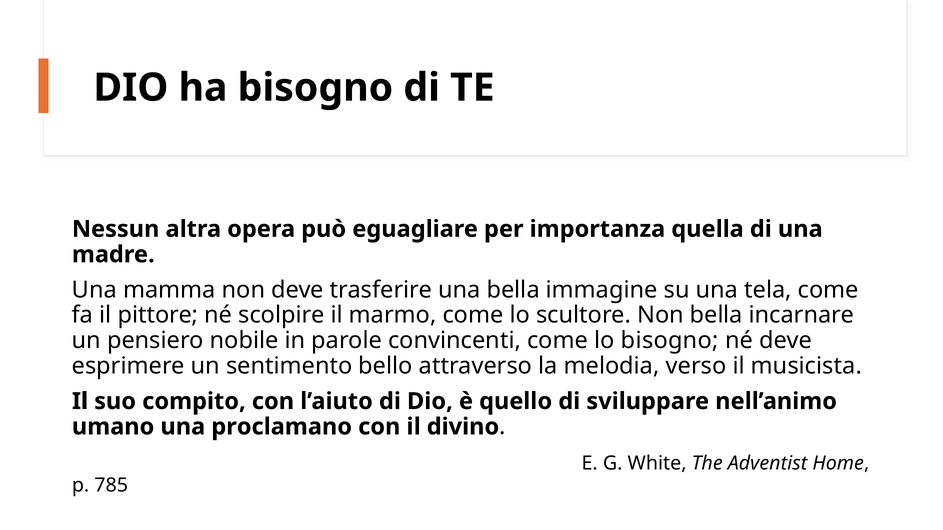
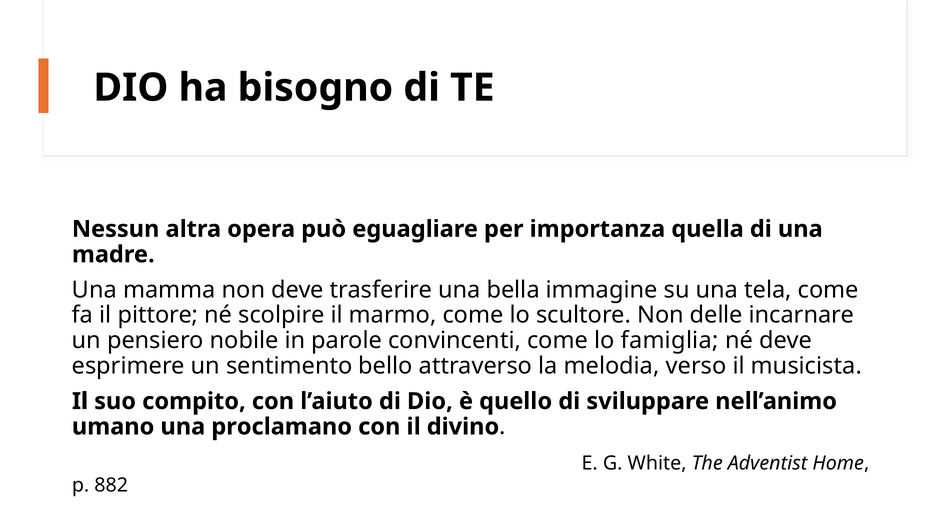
Non bella: bella -> delle (716, 315)
lo bisogno: bisogno -> famiglia (670, 341)
785: 785 -> 882 (111, 486)
